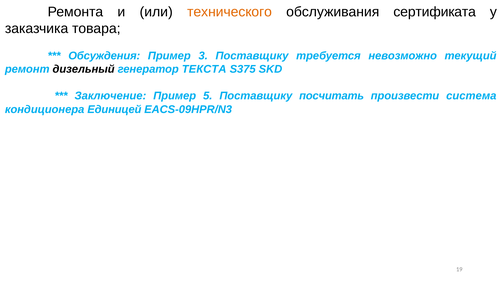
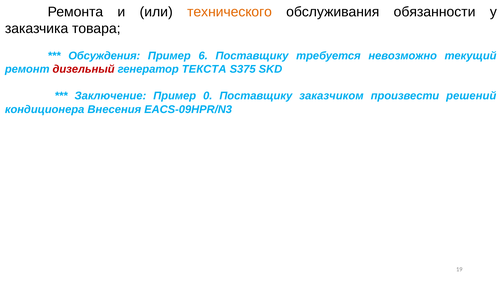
сертификата: сертификата -> обязанности (435, 12)
3: 3 -> 6 (203, 56)
дизельный colour: black -> red (84, 69)
5: 5 -> 0 (208, 96)
посчитать: посчитать -> заказчиком (331, 96)
система: система -> решений (471, 96)
Единицей: Единицей -> Внесения (114, 109)
